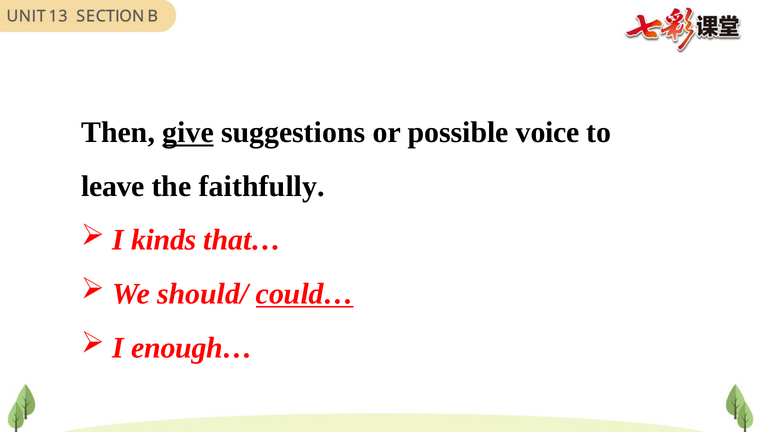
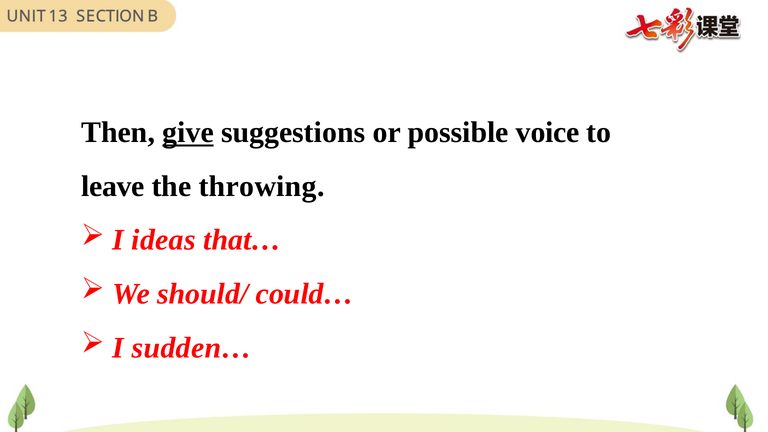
faithfully: faithfully -> throwing (262, 186)
kinds: kinds -> ideas (164, 240)
could… underline: present -> none (305, 294)
enough…: enough… -> sudden… (192, 348)
